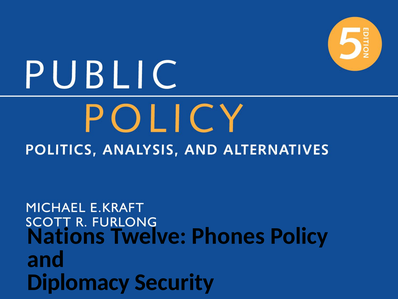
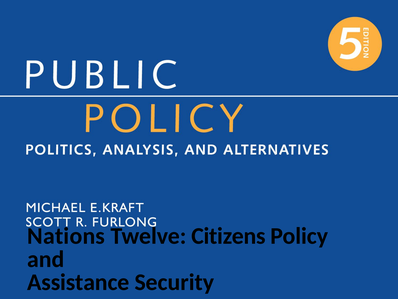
Phones: Phones -> Citizens (228, 236)
Diplomacy: Diplomacy -> Assistance (78, 282)
